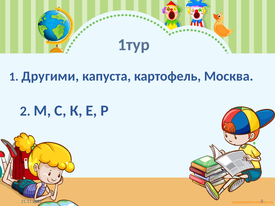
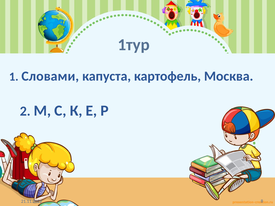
Другими: Другими -> Словами (50, 76)
